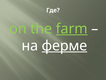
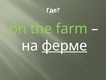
farm underline: present -> none (72, 29)
